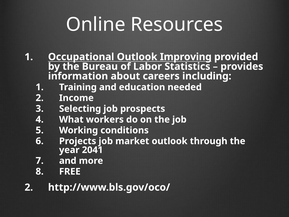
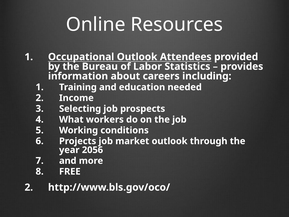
Improving: Improving -> Attendees (186, 57)
2041: 2041 -> 2056 (92, 150)
